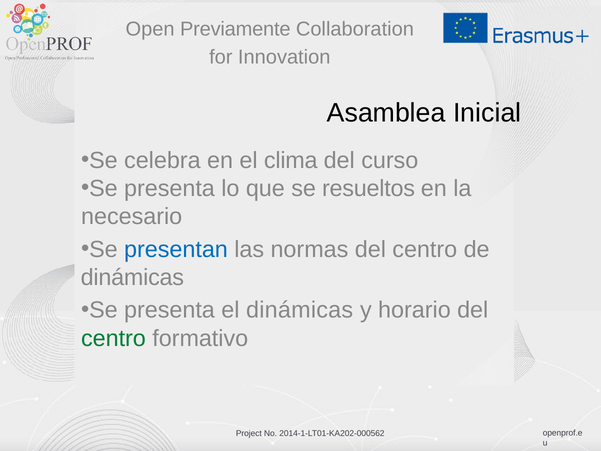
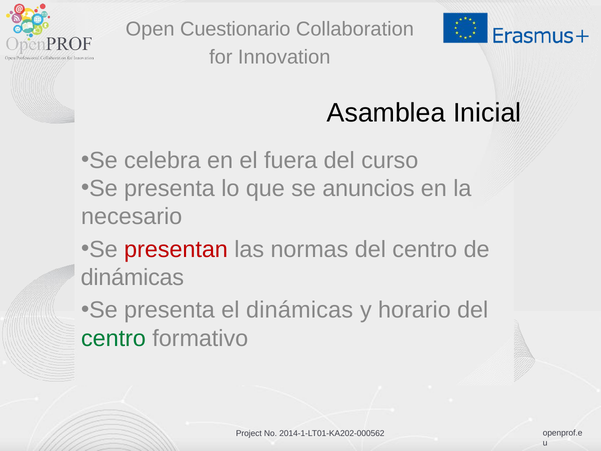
Previamente: Previamente -> Cuestionario (235, 29)
clima: clima -> fuera (291, 160)
resueltos: resueltos -> anuncios (369, 188)
presentan colour: blue -> red (176, 249)
